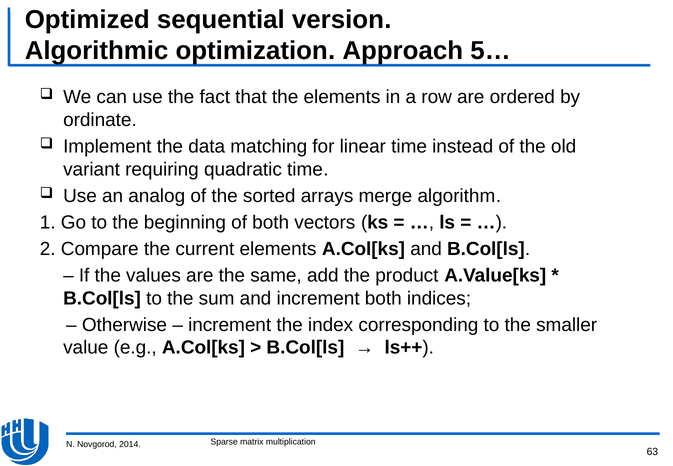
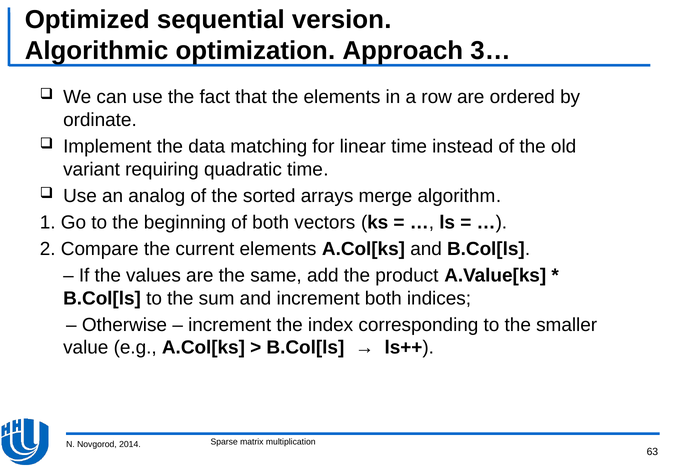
5…: 5… -> 3… (491, 51)
